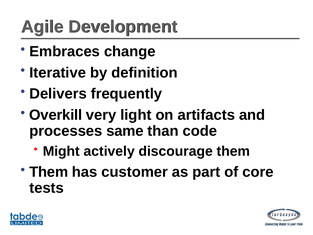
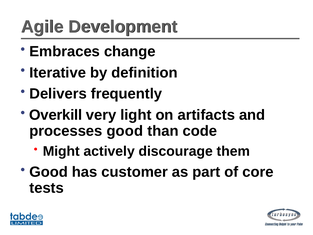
processes same: same -> good (125, 131)
Them: Them -> Good (49, 172)
